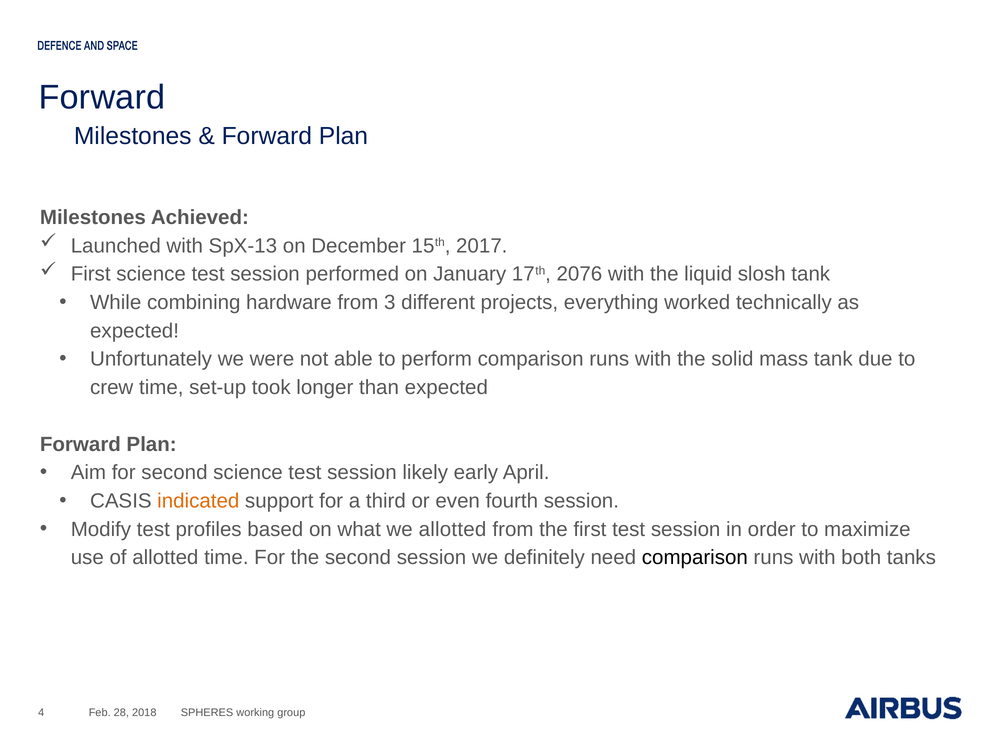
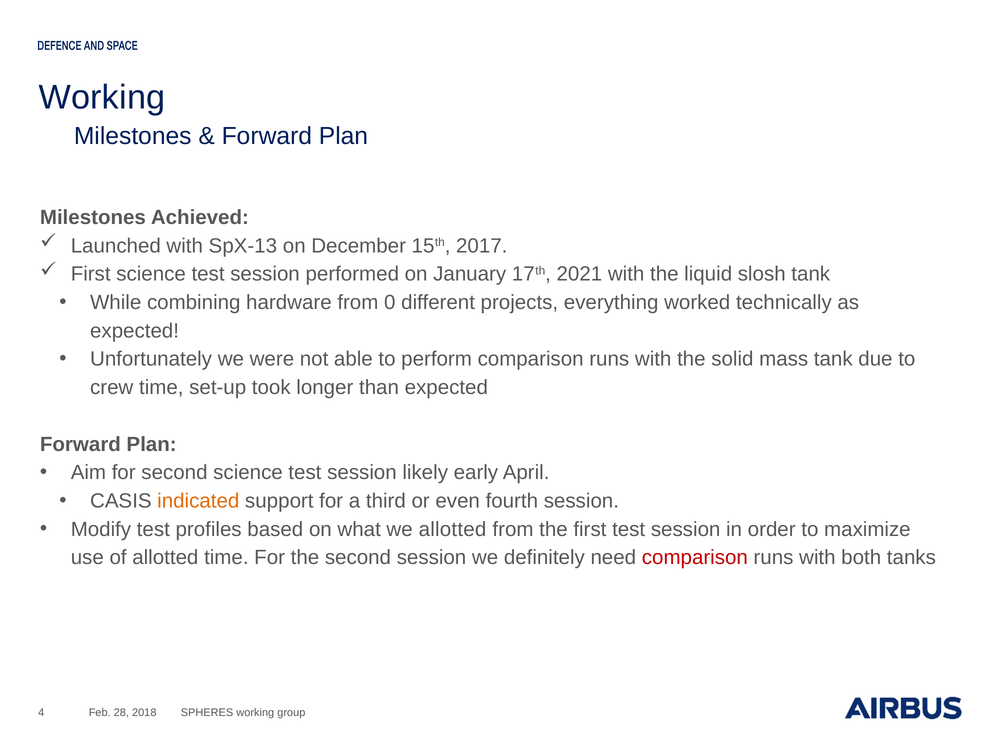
Forward: Forward -> Working (102, 98)
2076: 2076 -> 2021 (579, 274)
3: 3 -> 0 (390, 302)
comparison colour: black -> red (695, 557)
